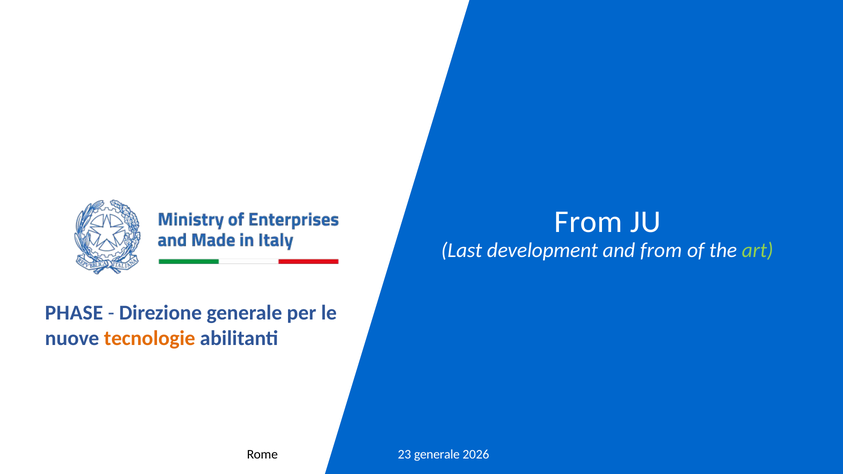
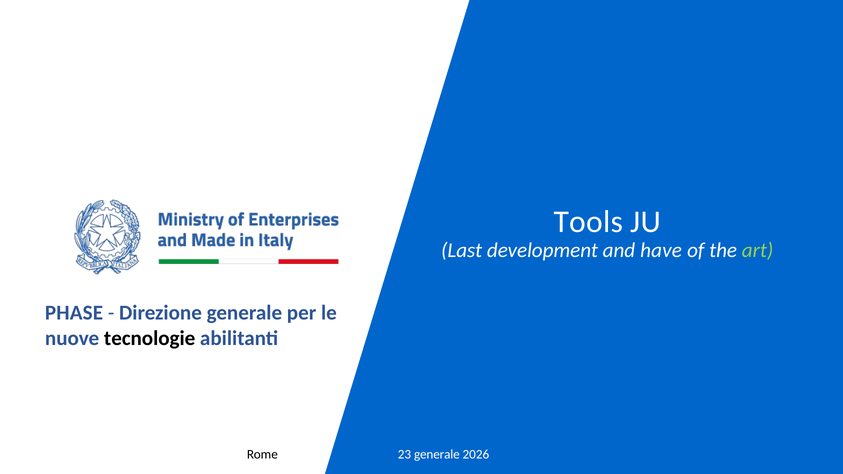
From: From -> Tools (588, 222)
and from: from -> have (661, 250)
tecnologie colour: orange -> black (150, 338)
